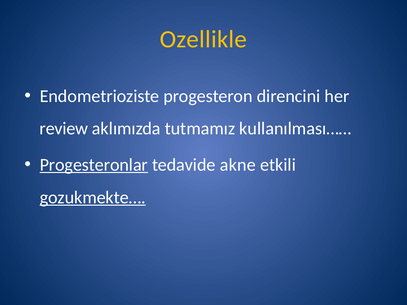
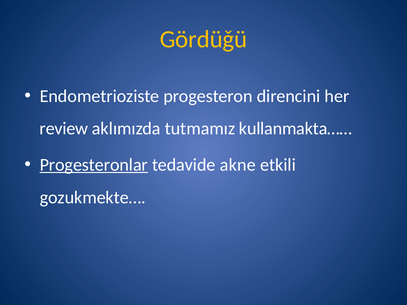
Ozellikle: Ozellikle -> Gördüǧü (204, 39)
kullanılması……: kullanılması…… -> kullanmakta…… (295, 129)
gozukmekte… underline: present -> none (93, 198)
